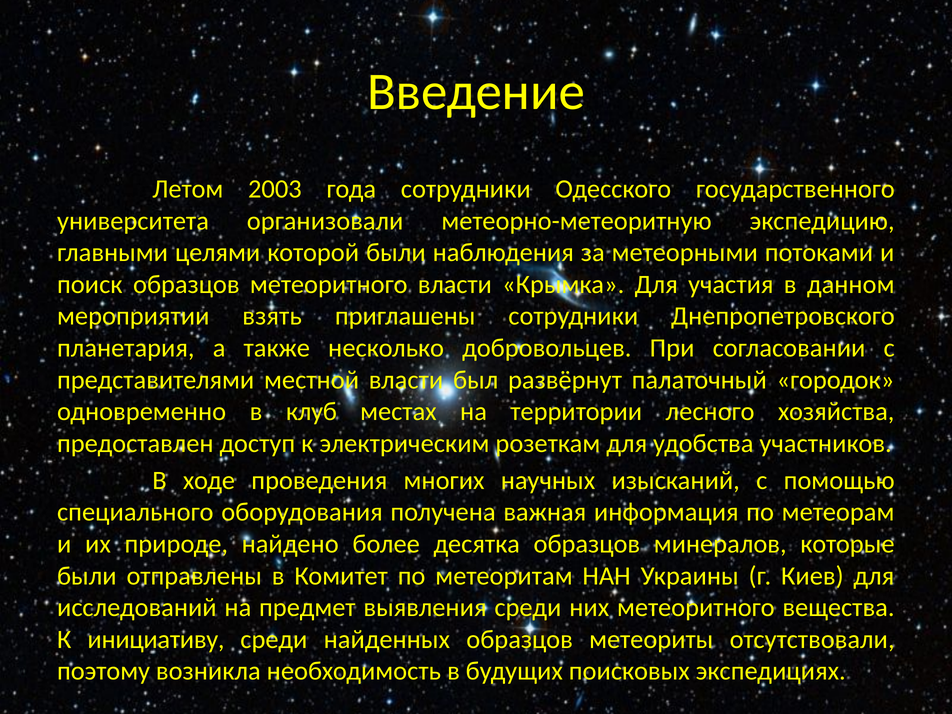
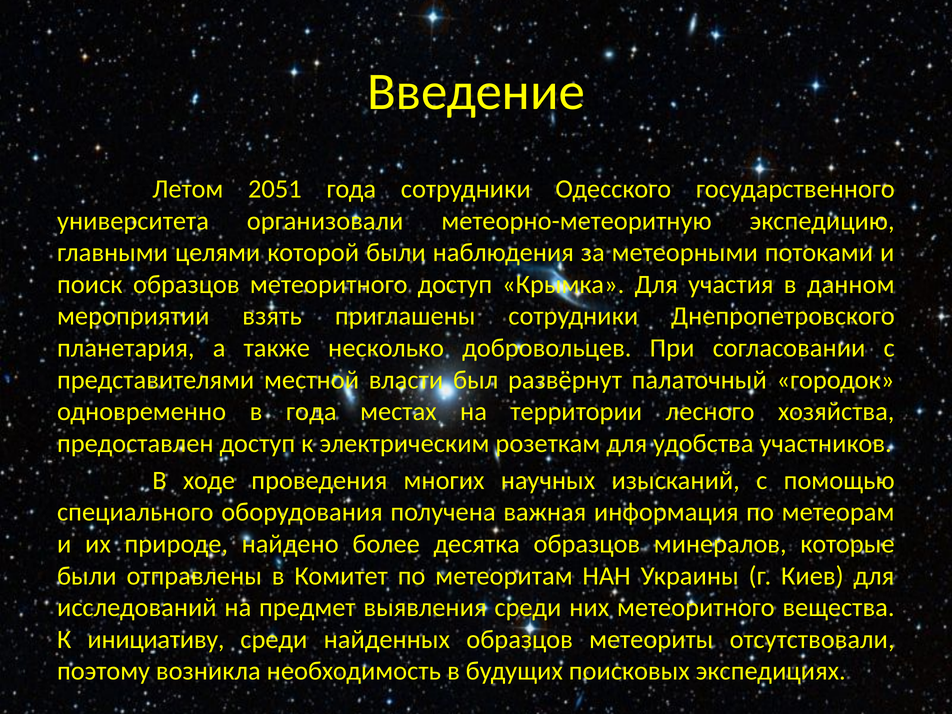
2003: 2003 -> 2051 (275, 189)
метеоритного власти: власти -> доступ (455, 284)
в клуб: клуб -> года (311, 412)
